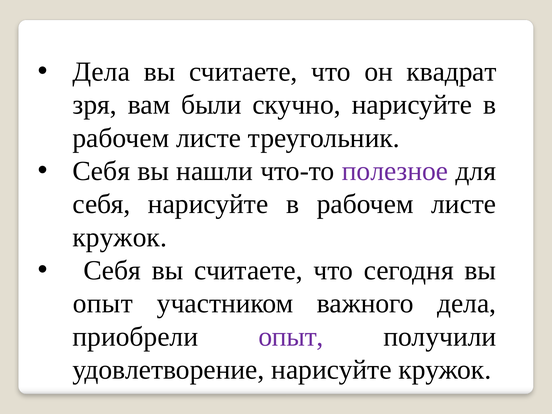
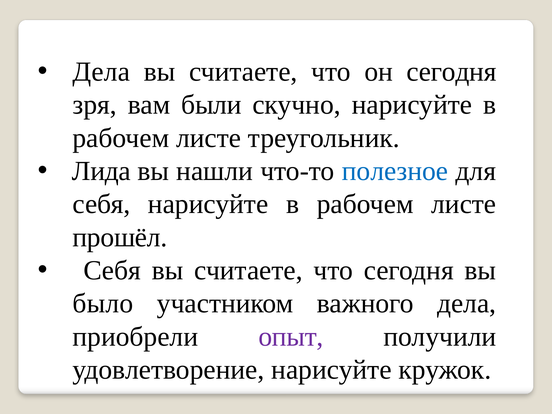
он квадрат: квадрат -> сегодня (452, 72)
Себя: Себя -> Лида (101, 171)
полезное colour: purple -> blue (395, 171)
кружок: кружок -> прошёл (120, 237)
опыт: опыт -> было (103, 304)
